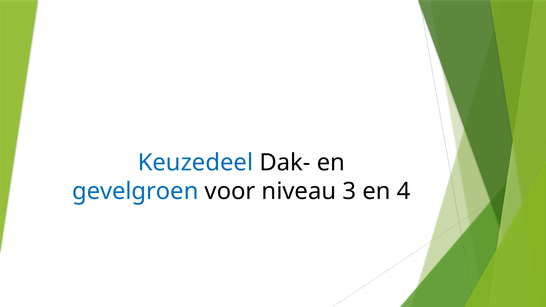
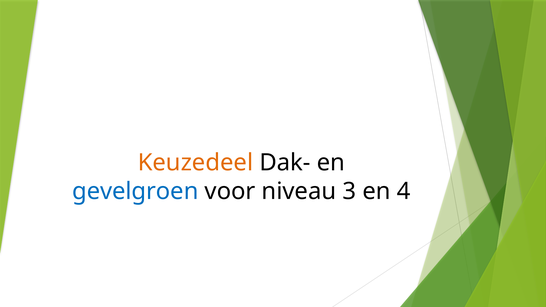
Keuzedeel colour: blue -> orange (195, 163)
